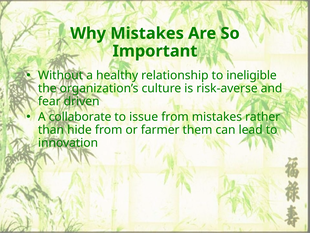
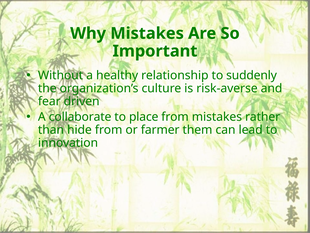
ineligible: ineligible -> suddenly (252, 75)
issue: issue -> place (144, 117)
